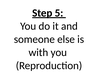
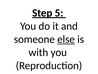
else underline: none -> present (66, 39)
